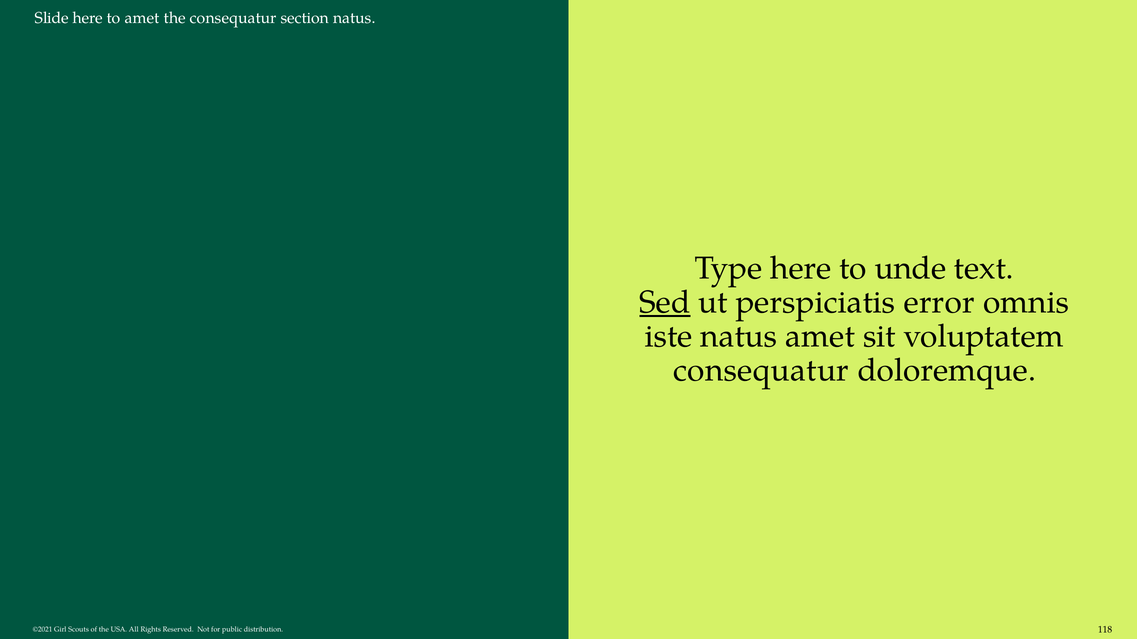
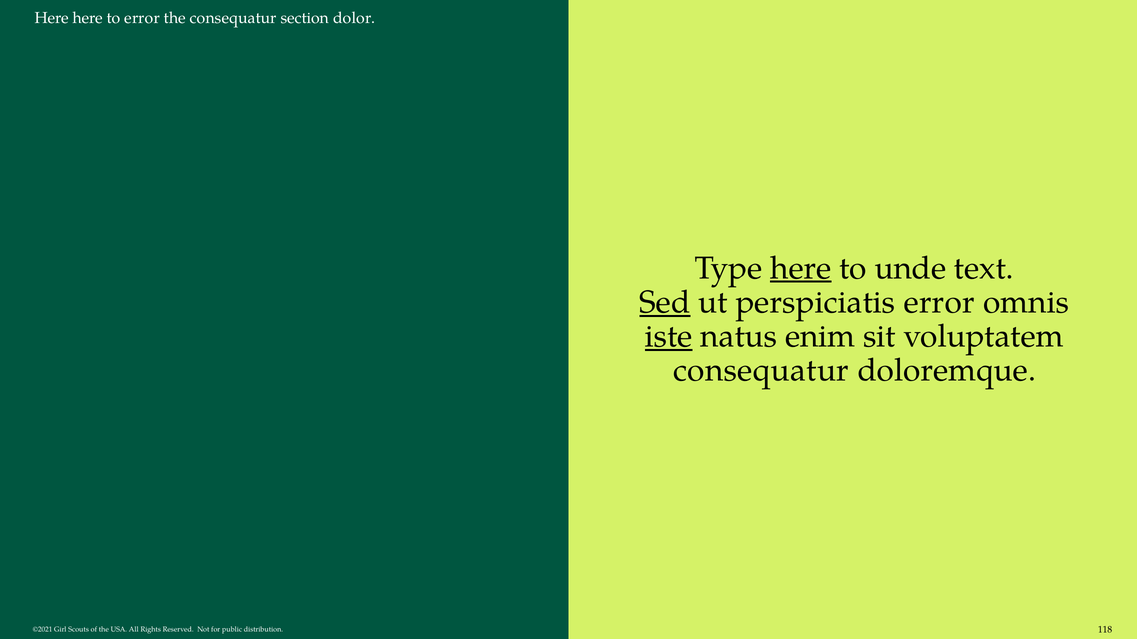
Slide: Slide -> Here (52, 18)
to amet: amet -> error (142, 18)
section natus: natus -> dolor (354, 18)
here underline: none -> present (801, 268)
iste underline: none -> present (669, 337)
natus amet: amet -> enim (820, 337)
